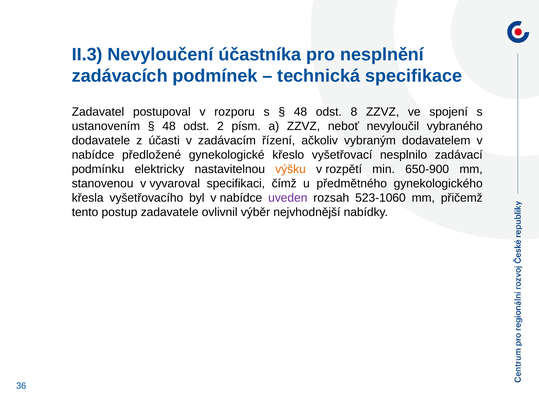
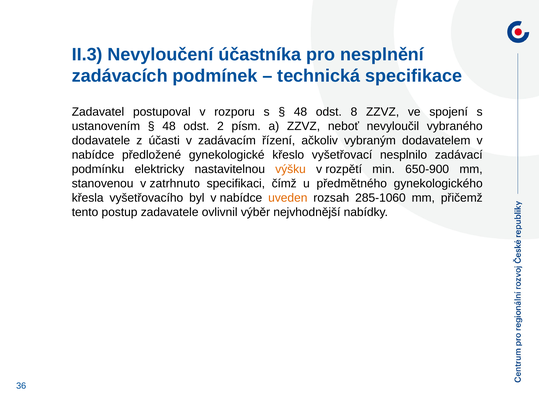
vyvaroval: vyvaroval -> zatrhnuto (175, 184)
uveden colour: purple -> orange (288, 198)
523-1060: 523-1060 -> 285-1060 (380, 198)
